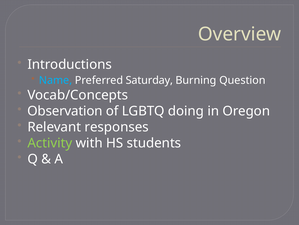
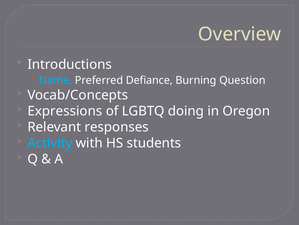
Saturday: Saturday -> Defiance (149, 80)
Observation: Observation -> Expressions (65, 111)
Activity colour: light green -> light blue (50, 143)
